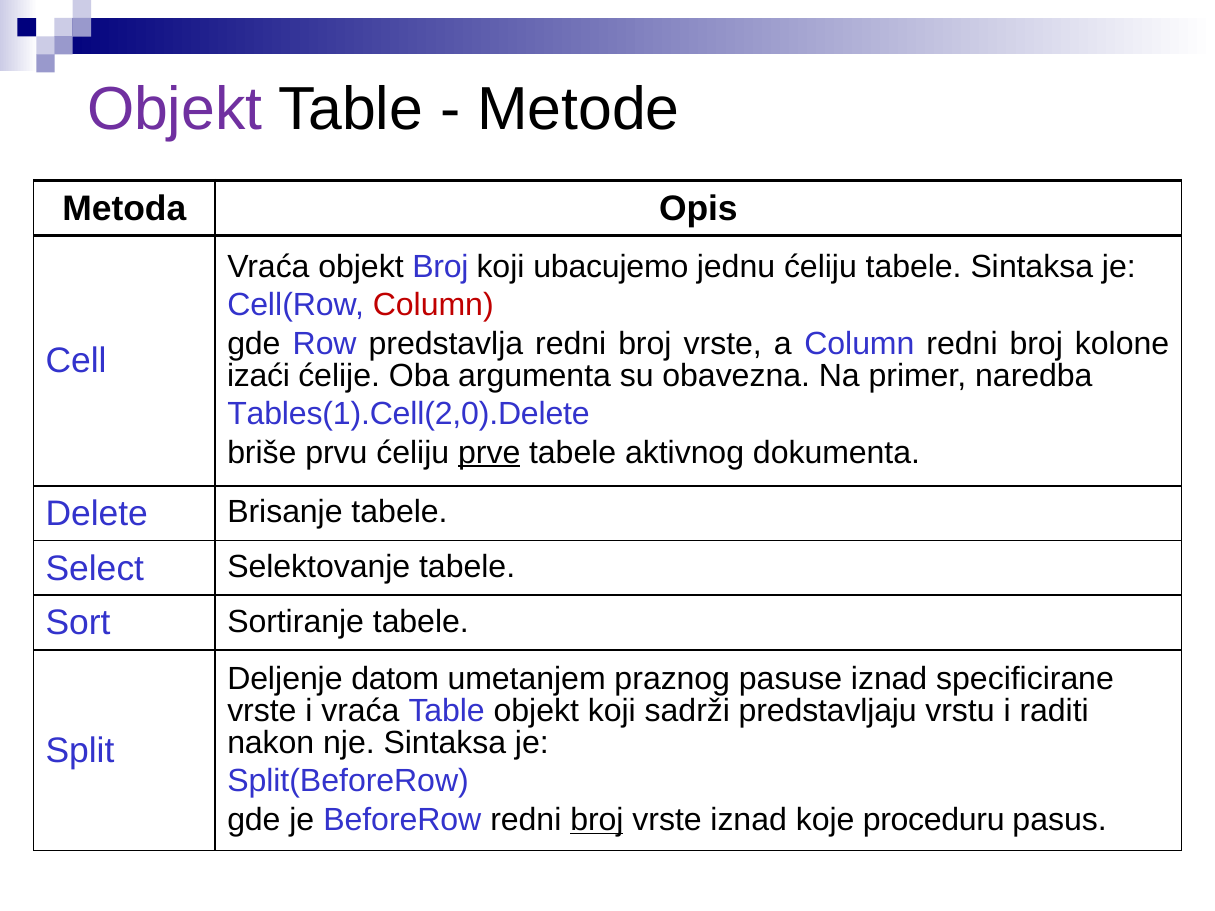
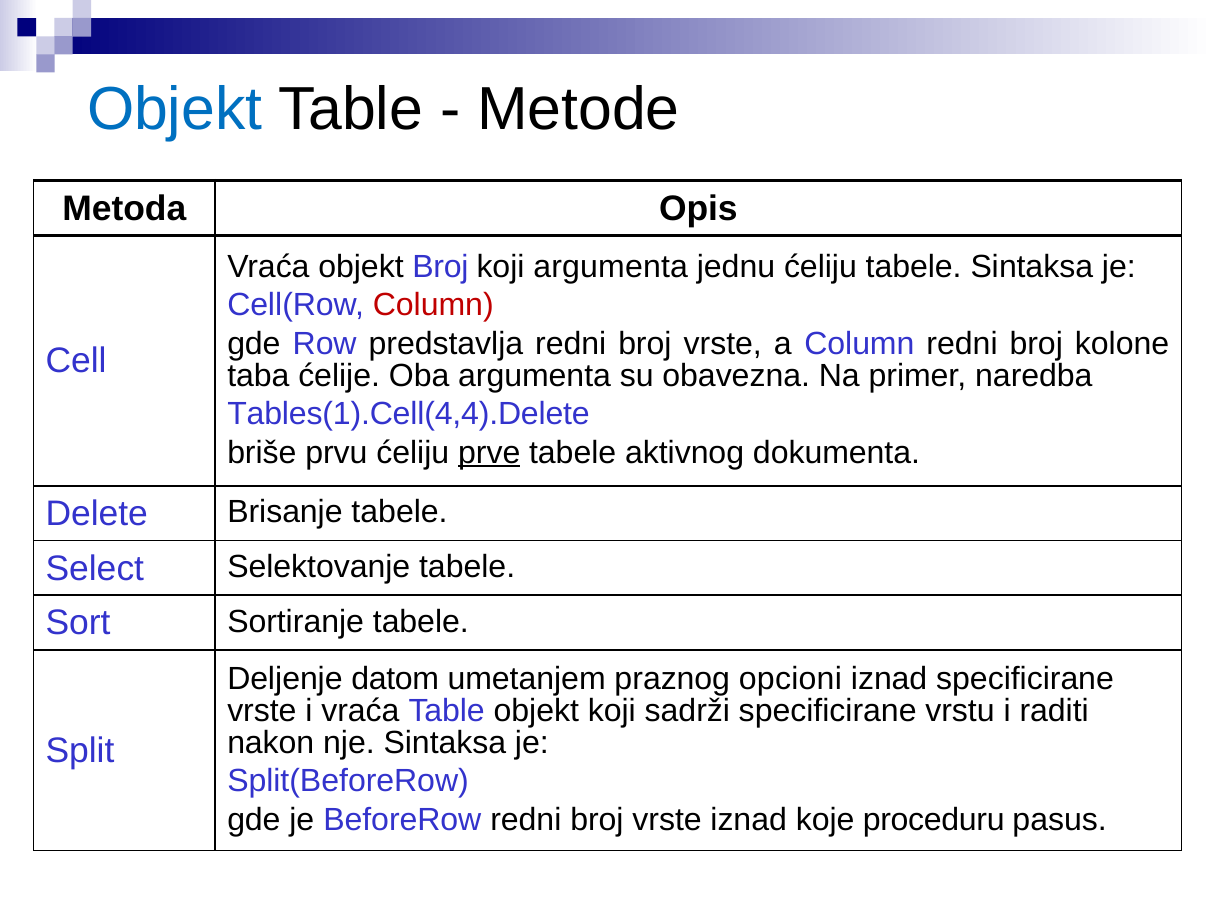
Objekt colour: purple -> blue (175, 109)
koji ubacujemo: ubacujemo -> argumenta (611, 267)
izaći: izaći -> taba (258, 376)
Tables(1).Cell(2,0).Delete: Tables(1).Cell(2,0).Delete -> Tables(1).Cell(4,4).Delete (409, 414)
pasuse: pasuse -> opcioni (790, 679)
sadrži predstavljaju: predstavljaju -> specificirane (828, 711)
broj underline: present -> none (597, 820)
